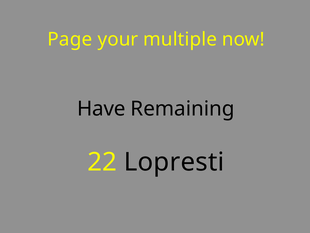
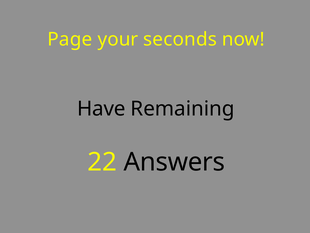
multiple: multiple -> seconds (180, 39)
Lopresti: Lopresti -> Answers (174, 162)
